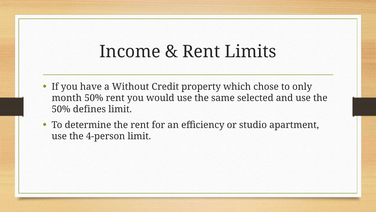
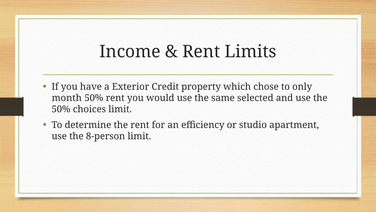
Without: Without -> Exterior (131, 87)
defines: defines -> choices (89, 109)
4-person: 4-person -> 8-person (106, 136)
